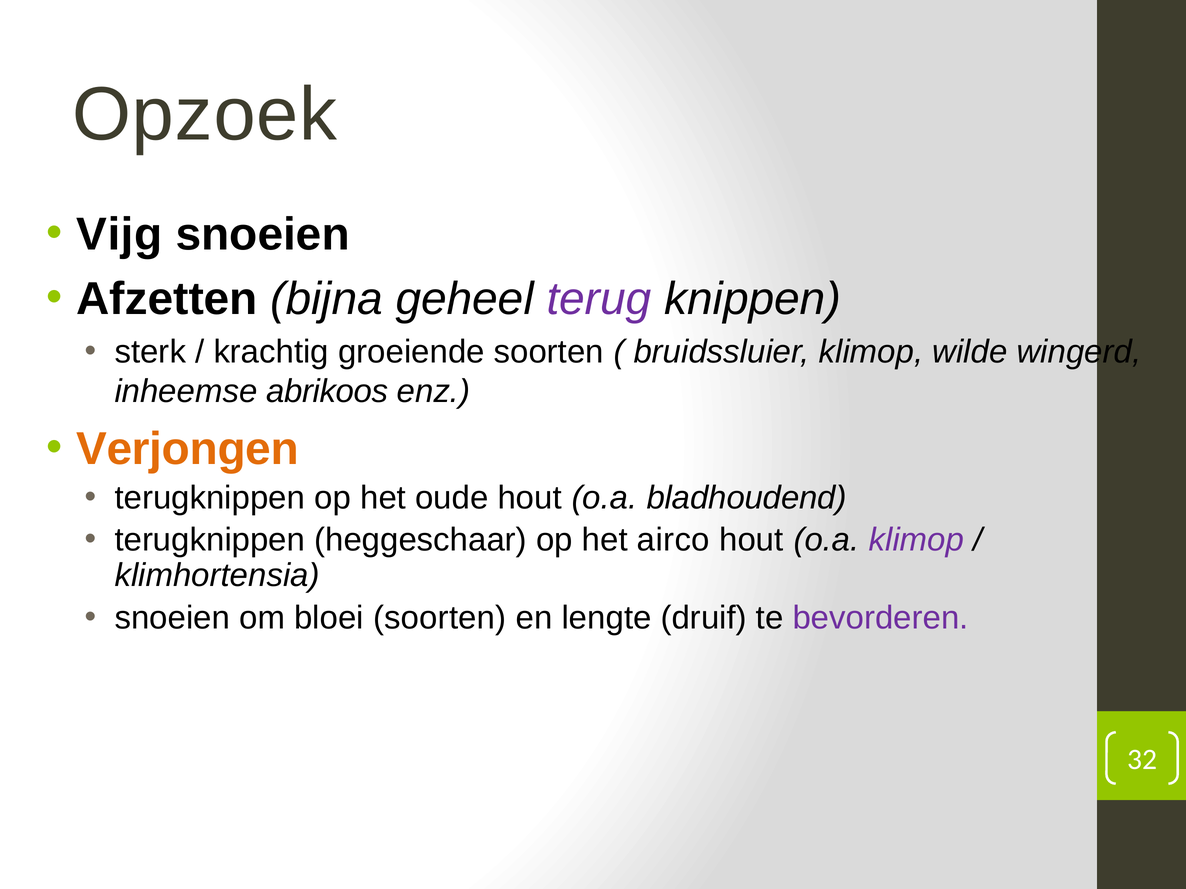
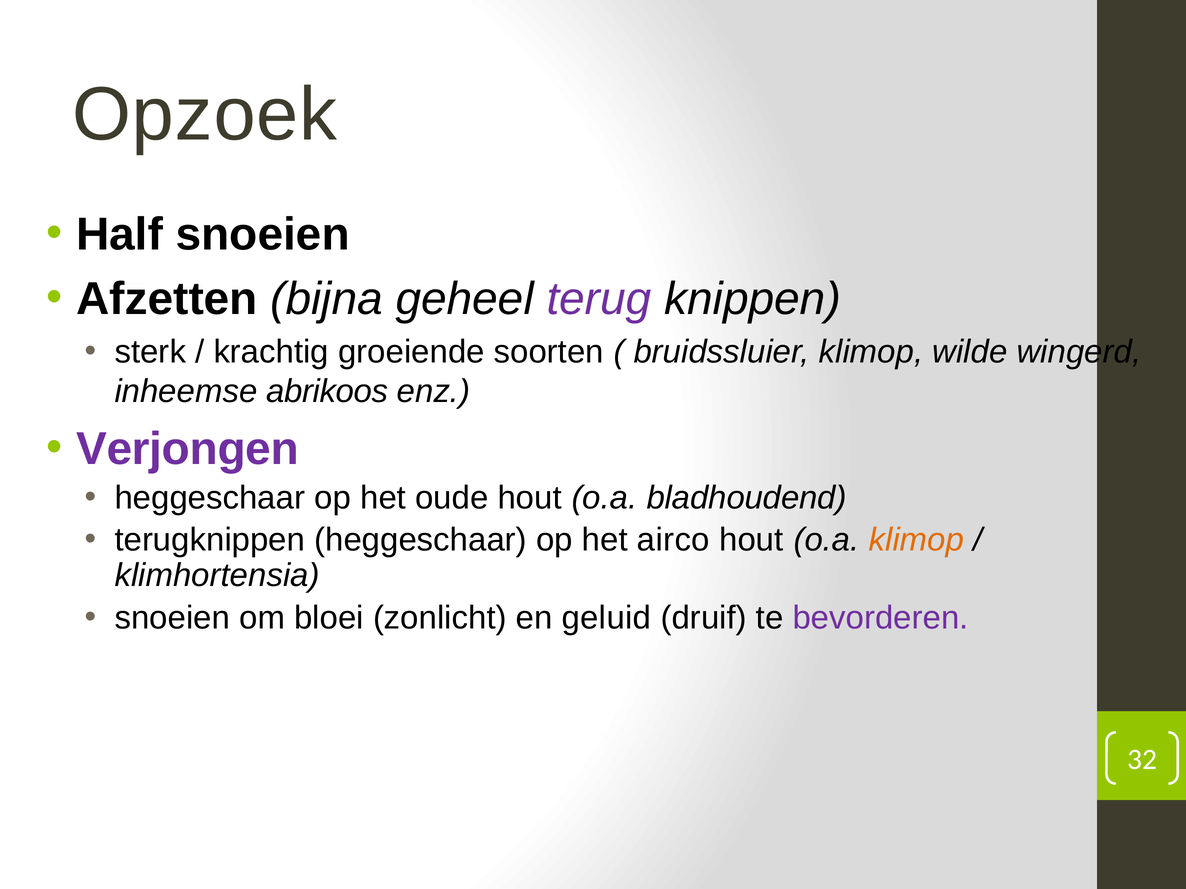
Vijg: Vijg -> Half (120, 234)
Verjongen colour: orange -> purple (187, 449)
terugknippen: terugknippen -> heggeschaar (210, 498)
klimop colour: purple -> orange (916, 540)
bloei soorten: soorten -> zonlicht (440, 618)
lengte: lengte -> geluid (606, 618)
